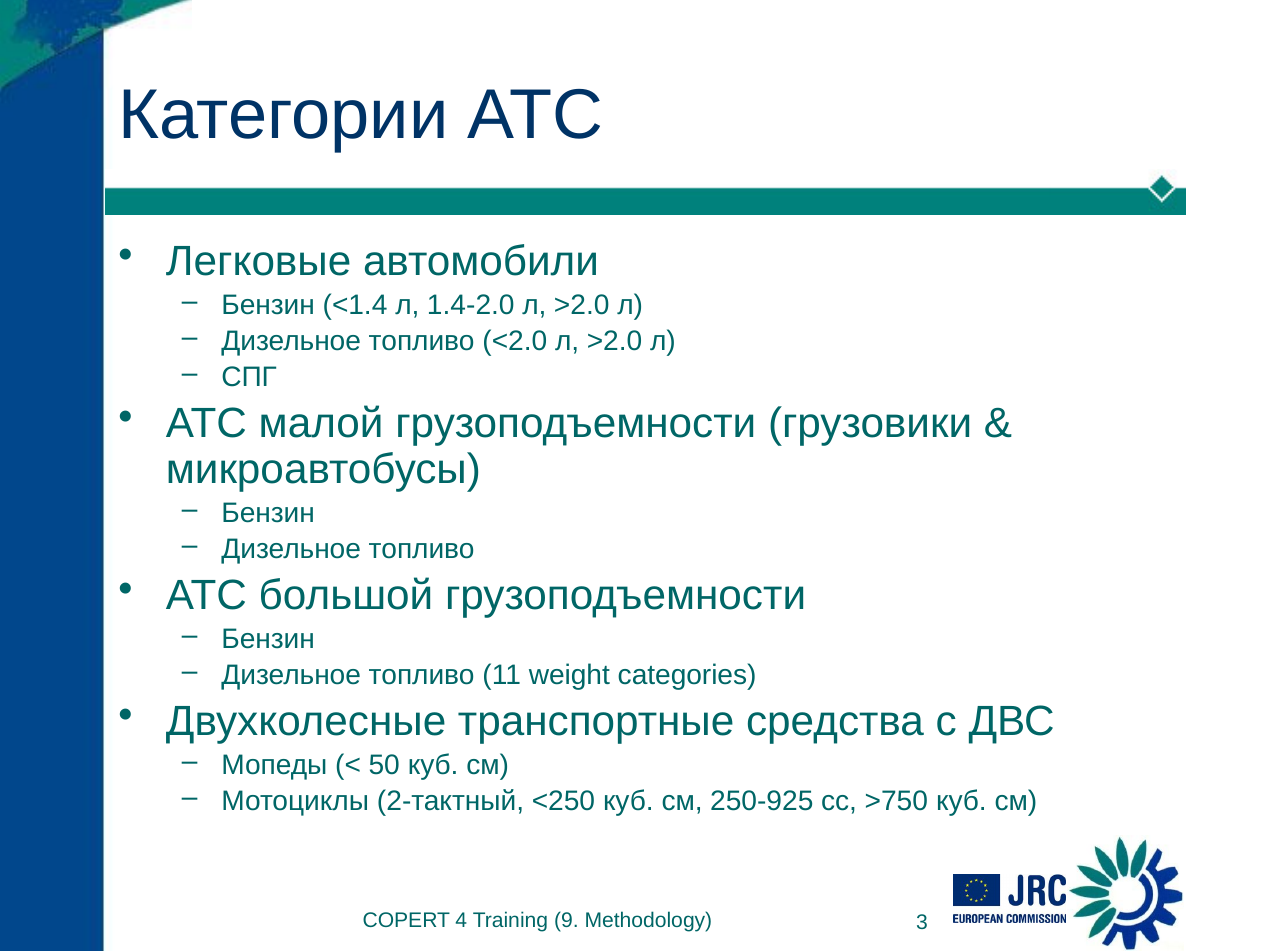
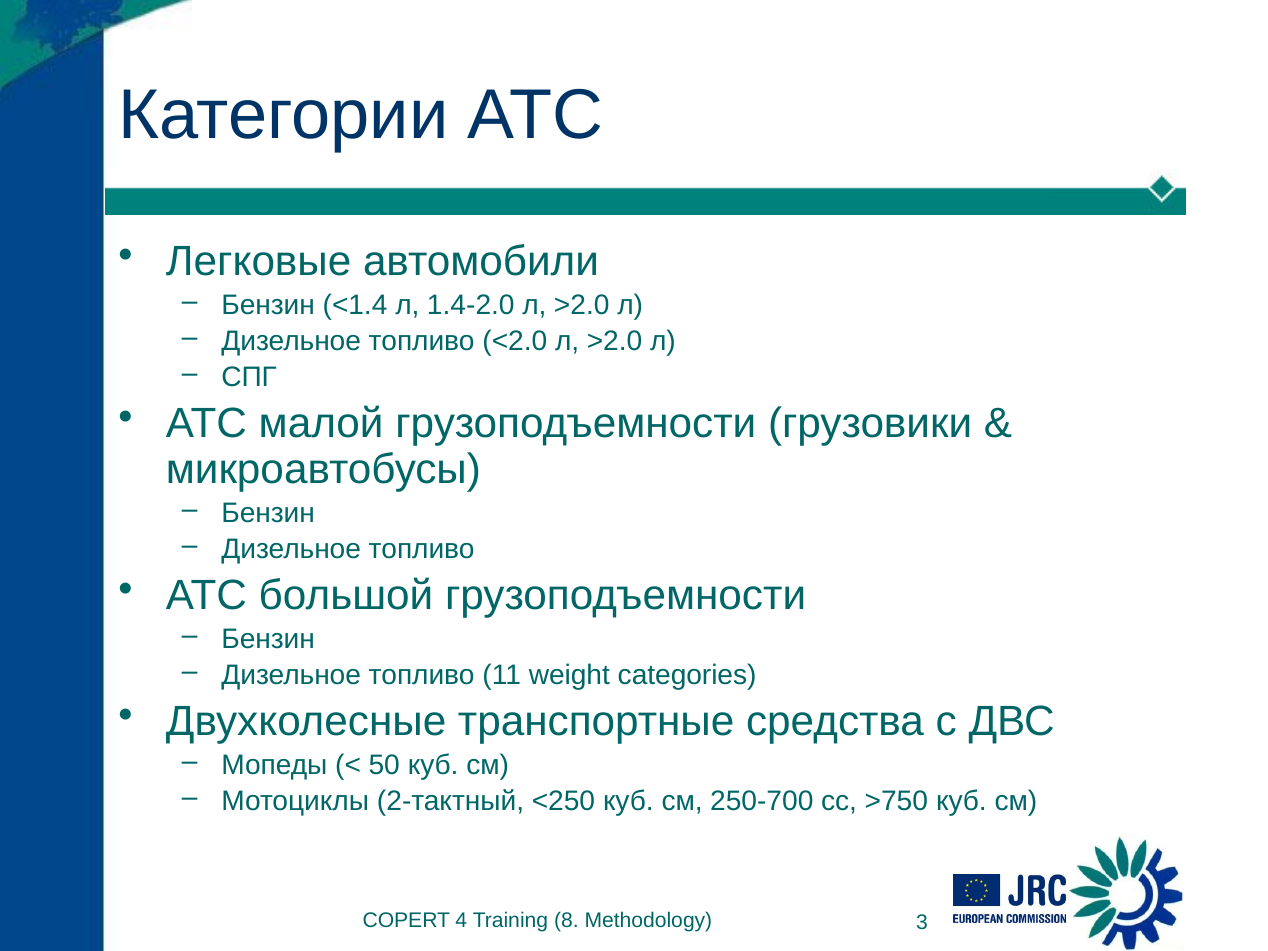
250-925: 250-925 -> 250-700 (762, 801)
9: 9 -> 8 (566, 920)
